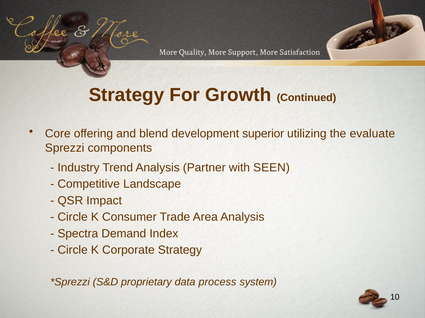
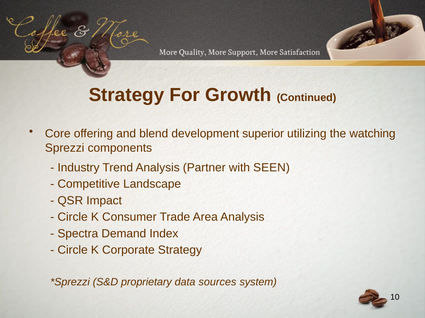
evaluate: evaluate -> watching (373, 134)
process: process -> sources (217, 283)
